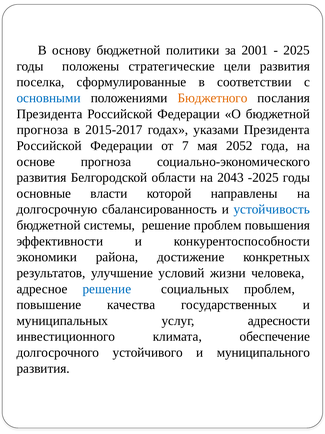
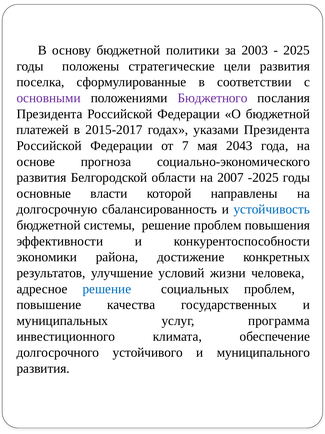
2001: 2001 -> 2003 (255, 50)
основными colour: blue -> purple (49, 98)
Бюджетного colour: orange -> purple (213, 98)
прогноза: прогноза -> платежей (43, 130)
2052: 2052 -> 2043 (239, 146)
2043: 2043 -> 2007 (230, 177)
адресности: адресности -> программа (279, 320)
